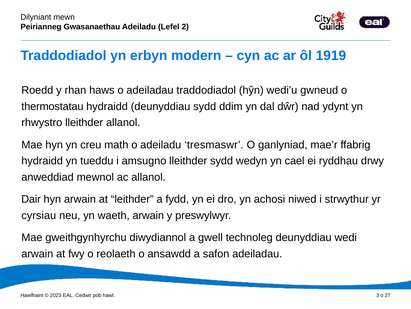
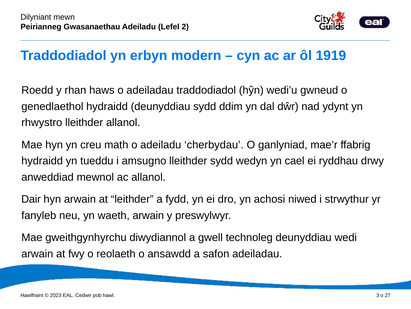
thermostatau: thermostatau -> genedlaethol (52, 106)
tresmaswr: tresmaswr -> cherbydau (214, 144)
cyrsiau: cyrsiau -> fanyleb (39, 215)
